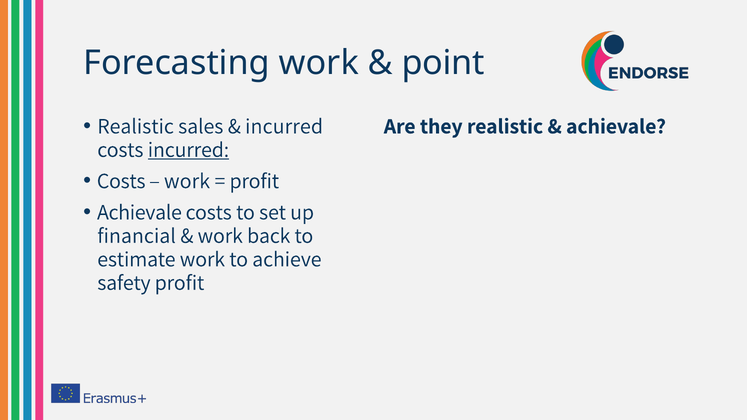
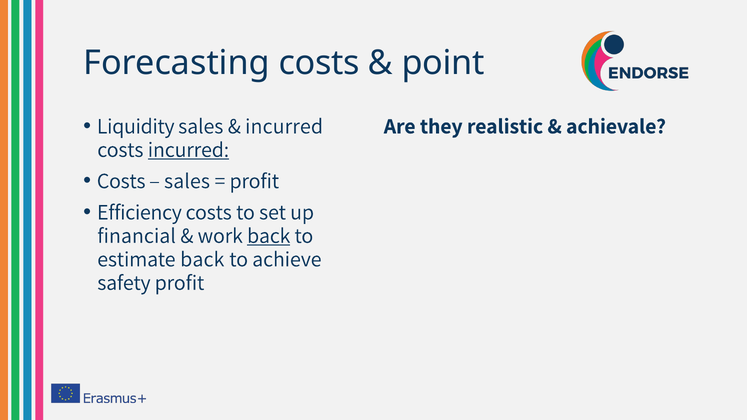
Forecasting work: work -> costs (319, 63)
Realistic: Realistic -> Liquidity (136, 126)
work: work -> sales (187, 181)
Achievale: Achievale -> Efficiency (139, 212)
back underline: none -> present (269, 236)
estimate work: work -> back (202, 259)
